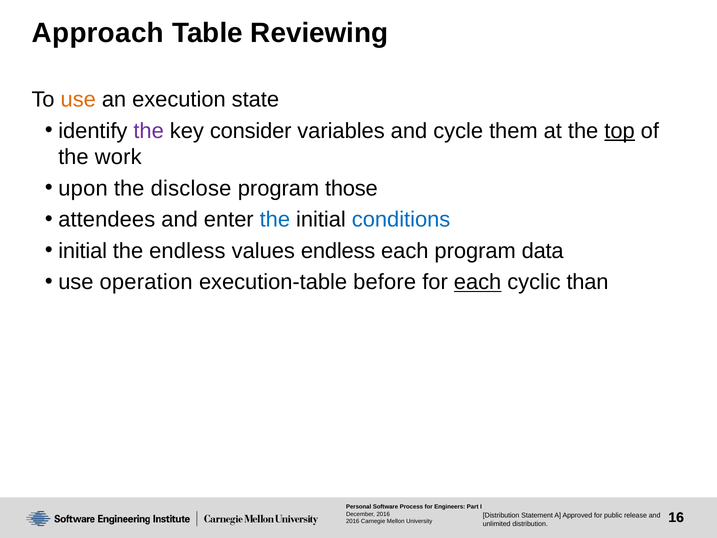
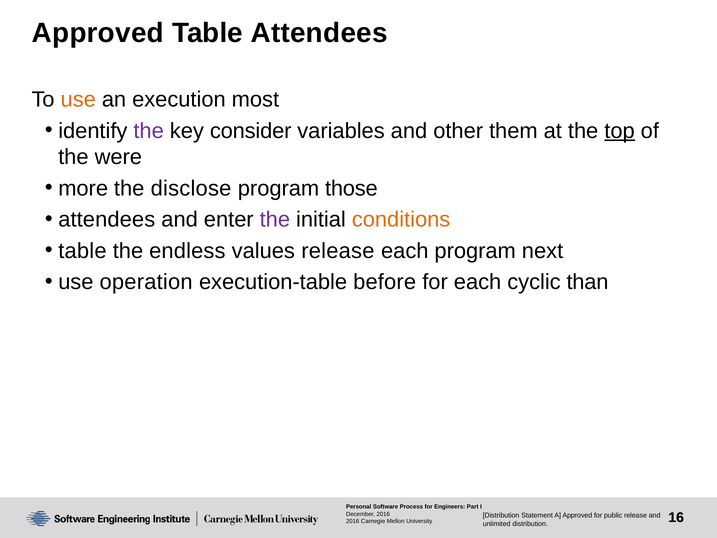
Approach: Approach -> Approved (98, 33)
Table Reviewing: Reviewing -> Attendees (319, 33)
state: state -> most (255, 100)
cycle: cycle -> other (458, 131)
work: work -> were (118, 157)
upon: upon -> more (83, 188)
the colour: blue -> purple (275, 220)
conditions colour: blue -> orange (401, 220)
initial: initial -> table (82, 251)
values endless: endless -> release (338, 251)
data: data -> next (543, 251)
each underline: present -> none (478, 282)
